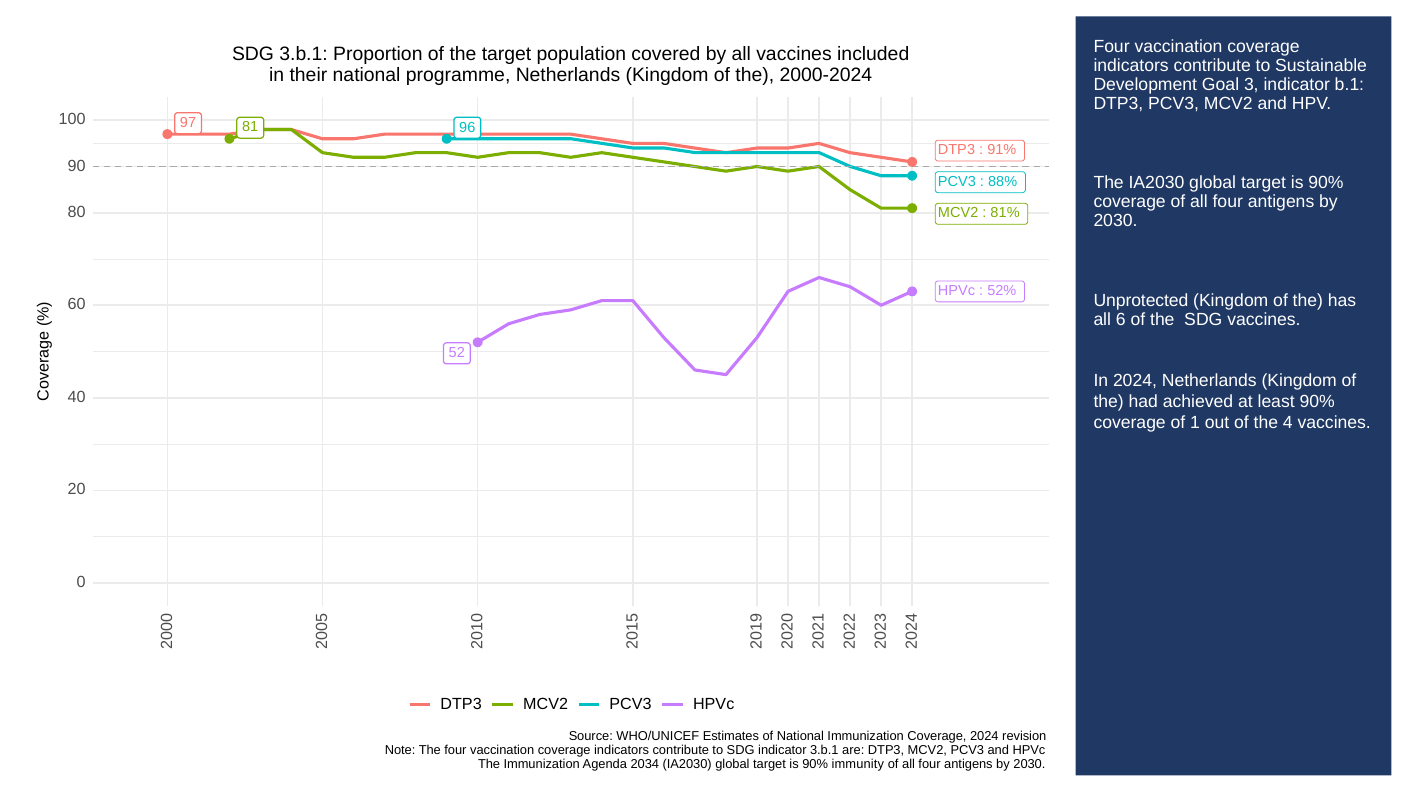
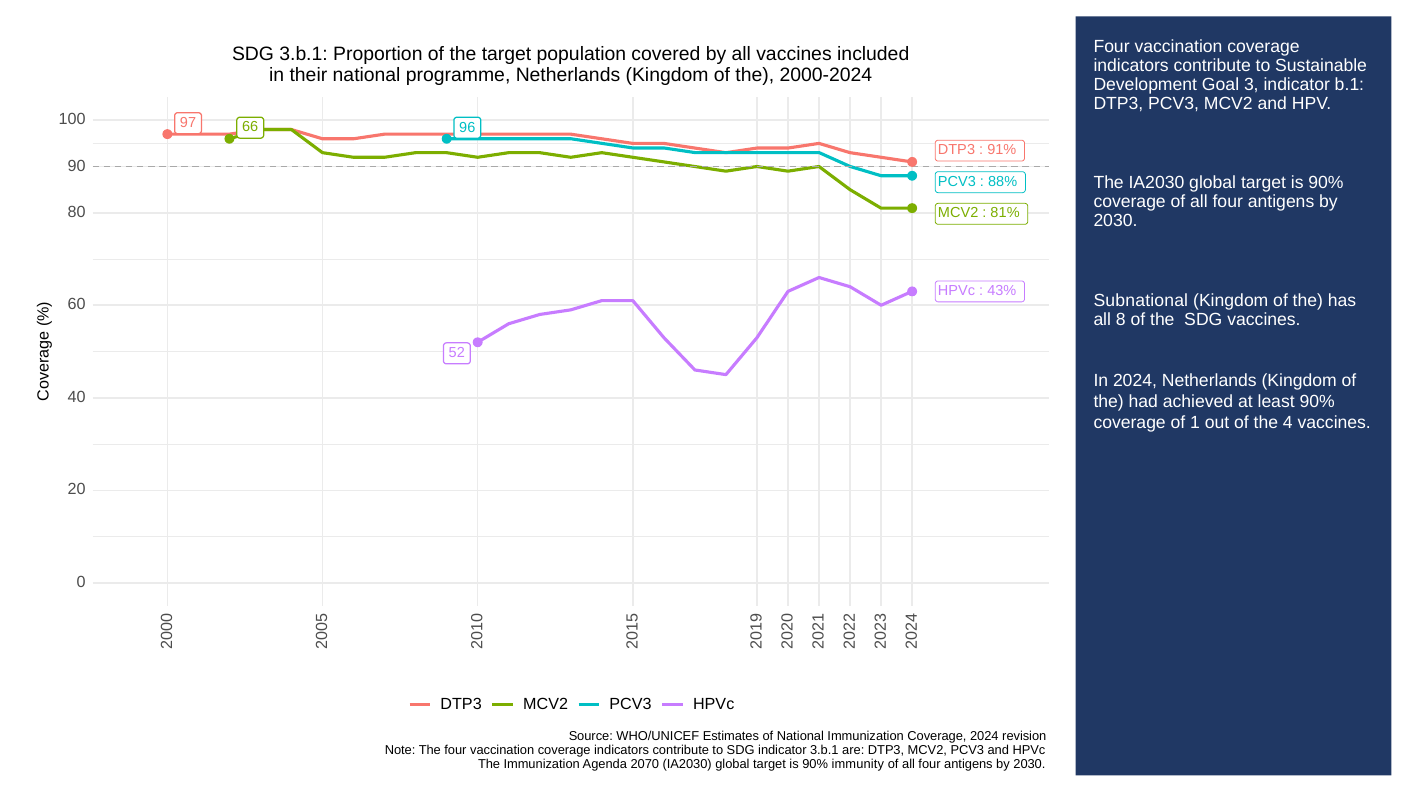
81: 81 -> 66 (250, 127)
52%: 52% -> 43% (1002, 291)
Unprotected: Unprotected -> Subnational (1141, 301)
6: 6 -> 8 (1121, 320)
2034: 2034 -> 2070 (645, 765)
